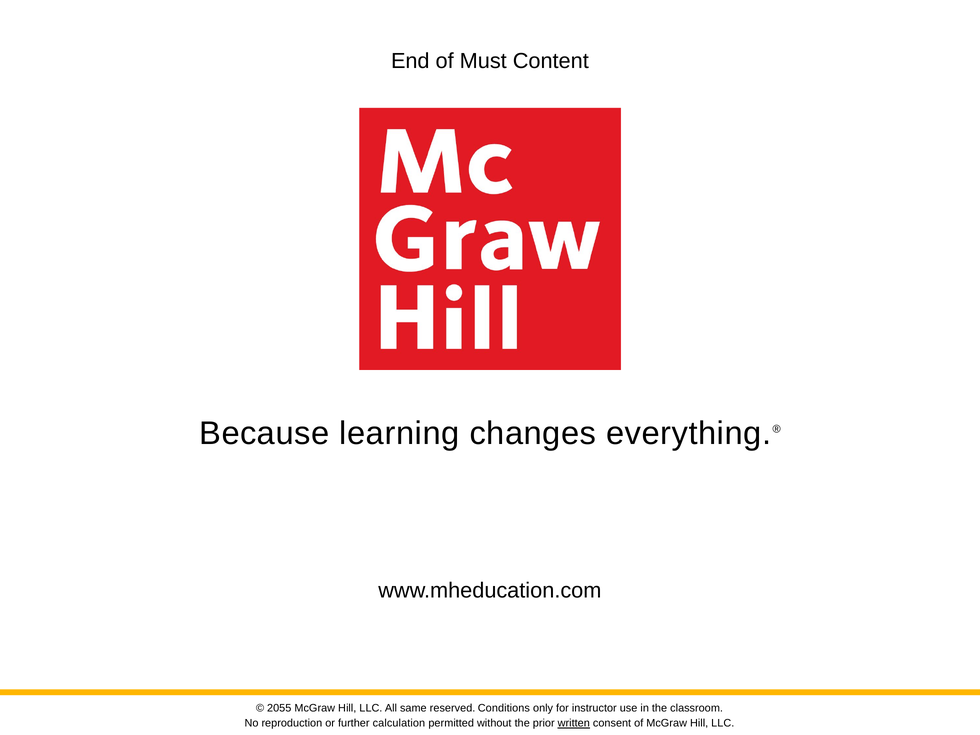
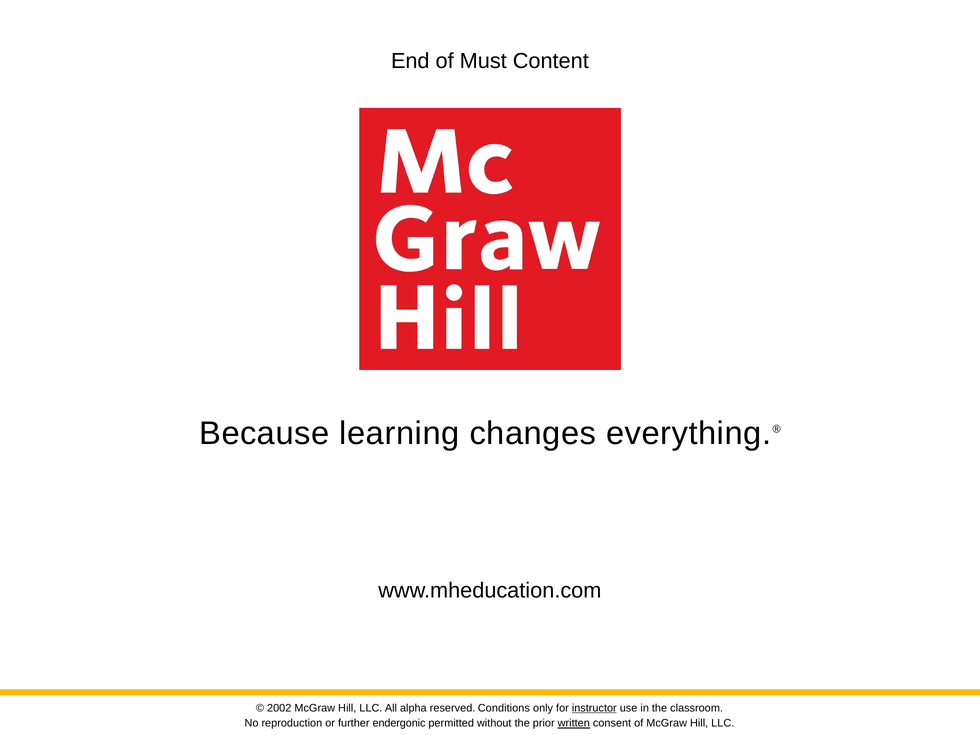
2055: 2055 -> 2002 (279, 708)
same: same -> alpha (413, 708)
instructor underline: none -> present (594, 708)
calculation: calculation -> endergonic (399, 723)
